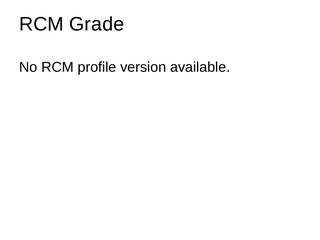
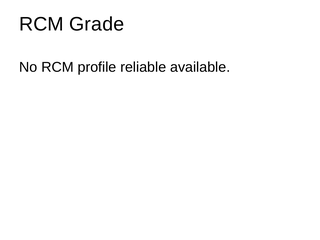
version: version -> reliable (143, 67)
